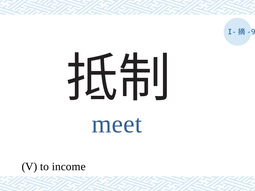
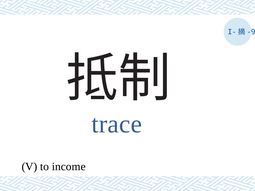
meet: meet -> trace (117, 124)
